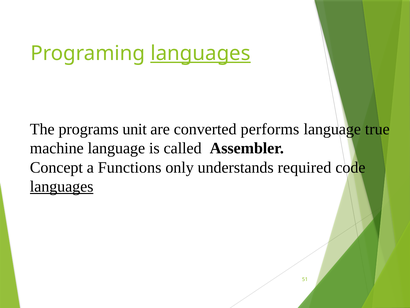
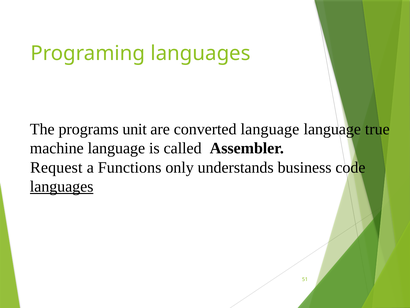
languages underline: present -> none (201, 53)
converted performs: performs -> language (270, 129)
Concept: Concept -> Request (56, 167)
required: required -> business (305, 167)
